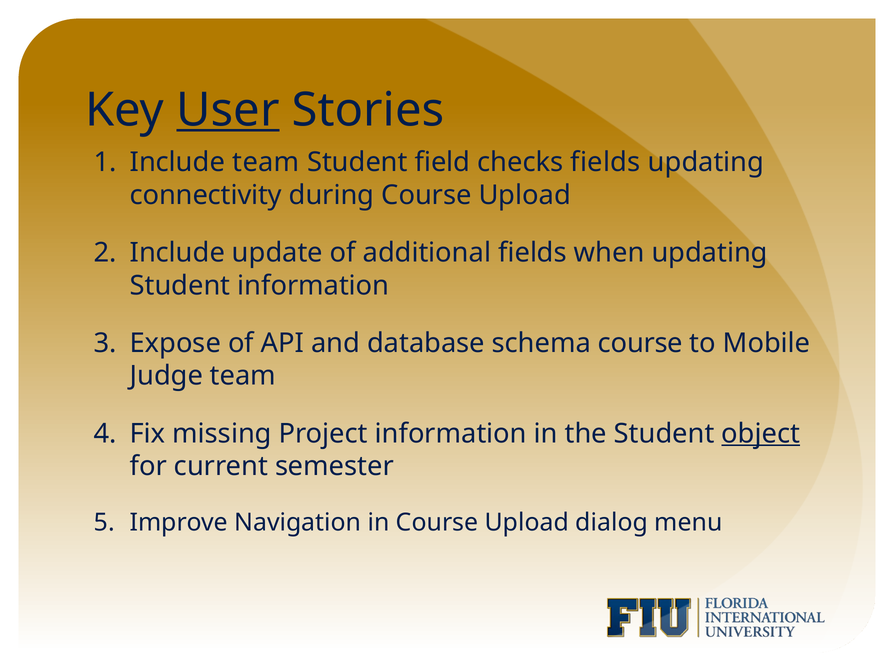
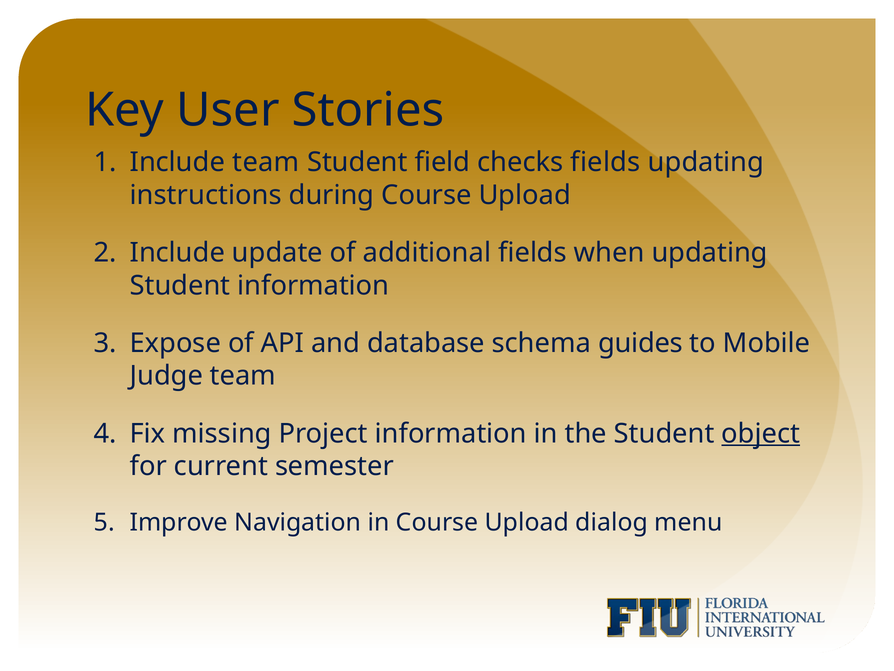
User underline: present -> none (228, 110)
connectivity: connectivity -> instructions (206, 195)
schema course: course -> guides (640, 343)
